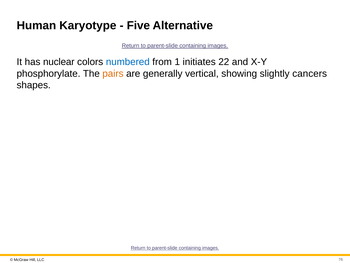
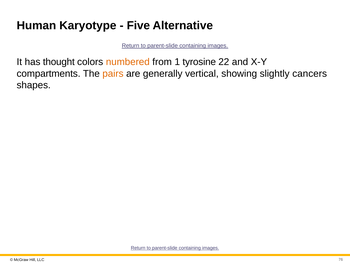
nuclear: nuclear -> thought (59, 62)
numbered colour: blue -> orange (128, 62)
initiates: initiates -> tyrosine (199, 62)
phosphorylate: phosphorylate -> compartments (49, 73)
